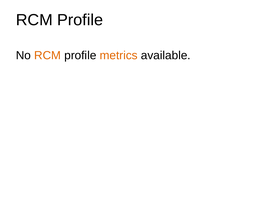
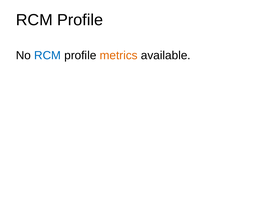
RCM colour: orange -> blue (48, 56)
